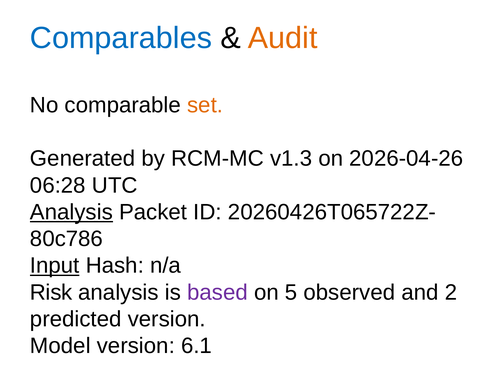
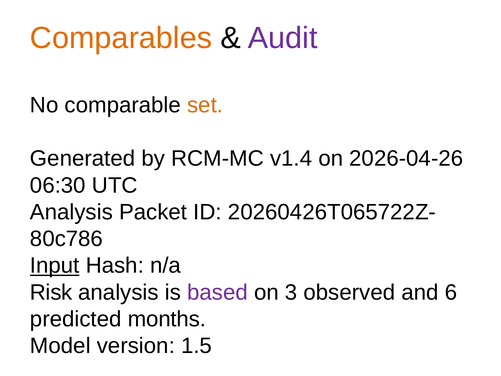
Comparables colour: blue -> orange (121, 38)
Audit colour: orange -> purple (283, 38)
v1.3: v1.3 -> v1.4 (291, 159)
06:28: 06:28 -> 06:30 (58, 185)
Analysis underline: present -> none (71, 212)
5: 5 -> 3 (291, 292)
2: 2 -> 6 (451, 292)
predicted version: version -> months (167, 319)
6.1: 6.1 -> 1.5 (197, 346)
